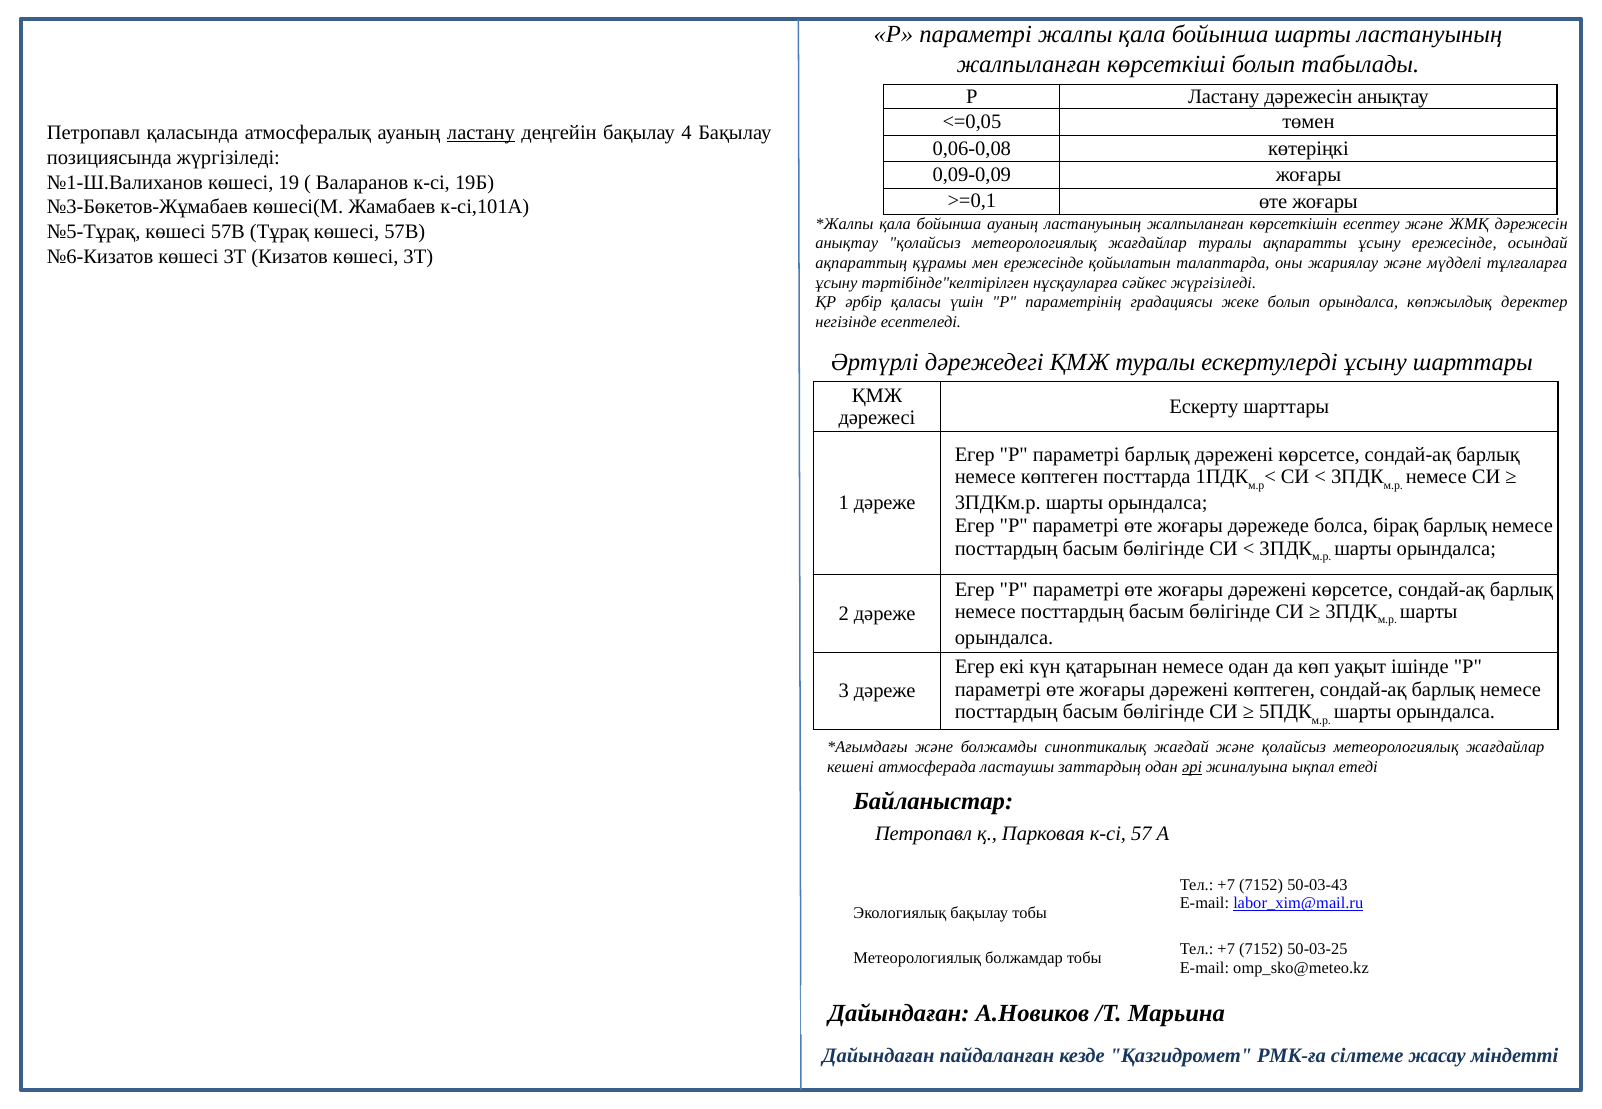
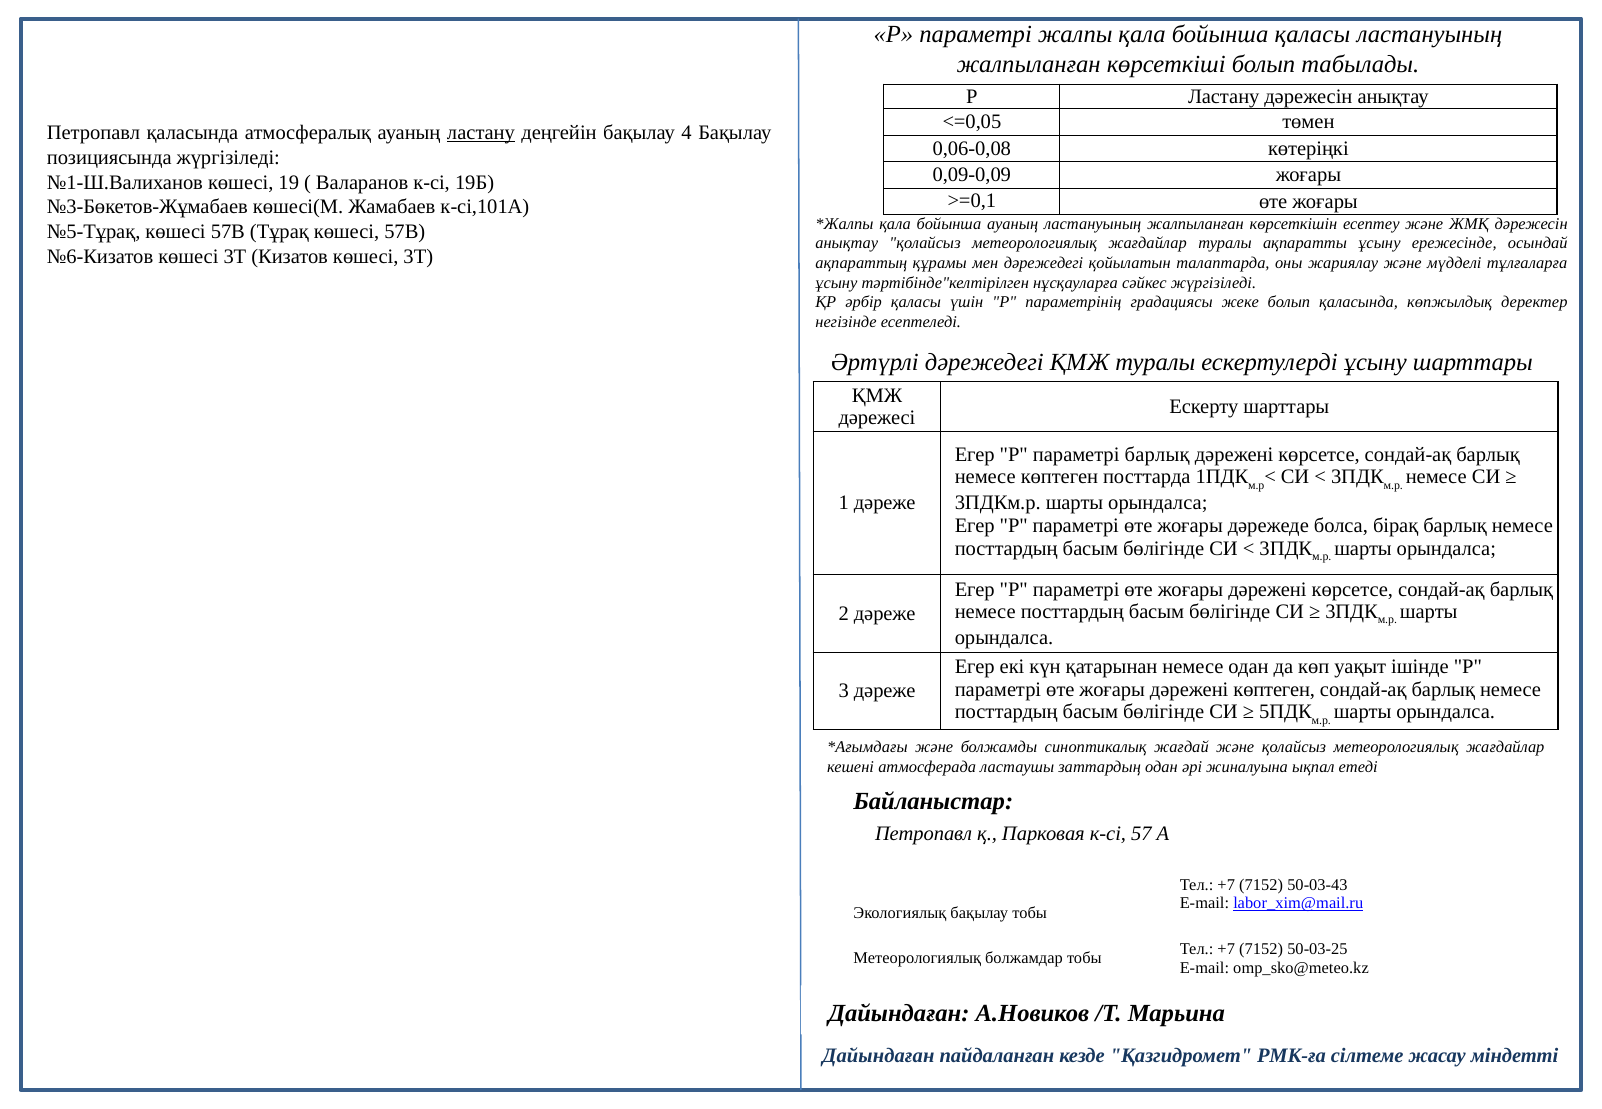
бойынша шарты: шарты -> қаласы (1312, 34)
мен ережесінде: ережесінде -> дәрежедегі (1044, 263)
болып орындалса: орындалса -> қаласында (1359, 302)
әрі underline: present -> none (1192, 767)
